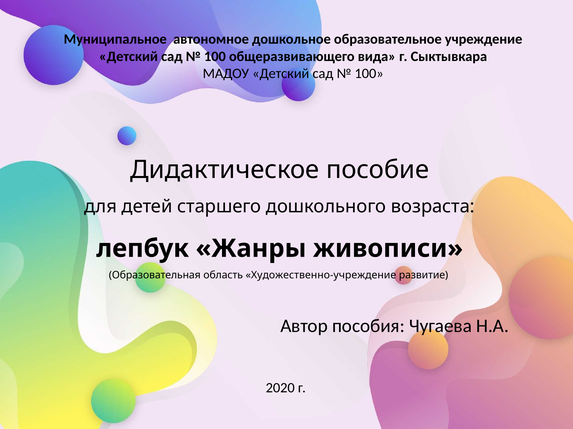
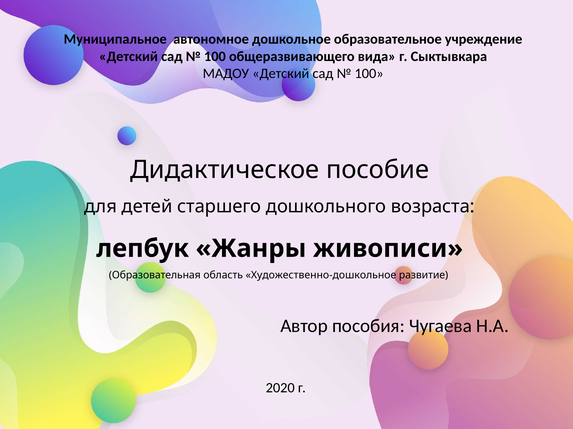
Художественно-учреждение: Художественно-учреждение -> Художественно-дошкольное (321, 276)
